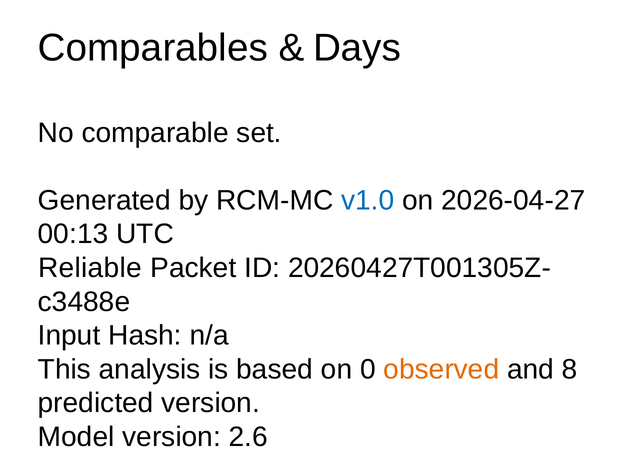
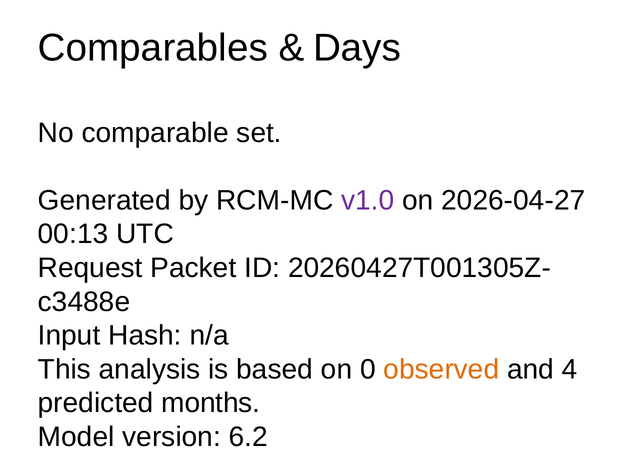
v1.0 colour: blue -> purple (368, 200)
Reliable: Reliable -> Request (90, 268)
8: 8 -> 4 (570, 369)
predicted version: version -> months (211, 403)
2.6: 2.6 -> 6.2 (248, 437)
